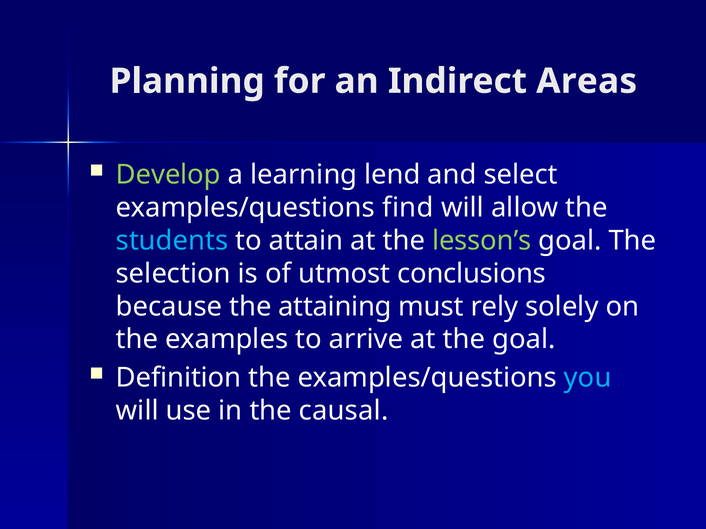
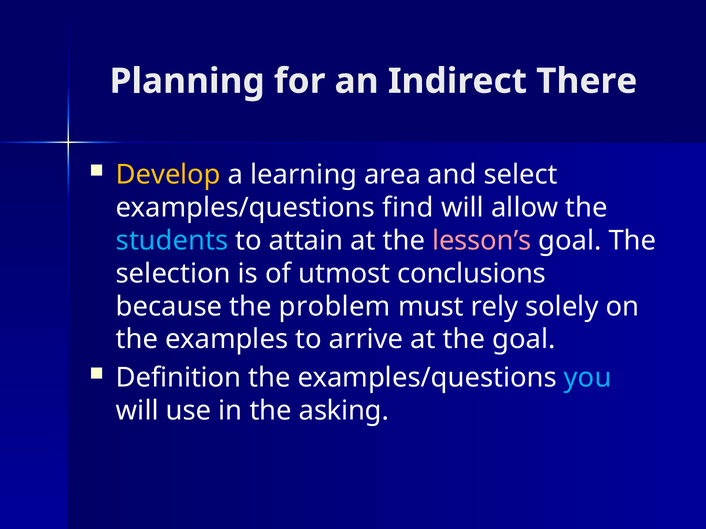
Areas: Areas -> There (587, 81)
Develop colour: light green -> yellow (168, 175)
lend: lend -> area (393, 175)
lesson’s colour: light green -> pink (482, 241)
attaining: attaining -> problem (335, 307)
causal: causal -> asking (344, 411)
